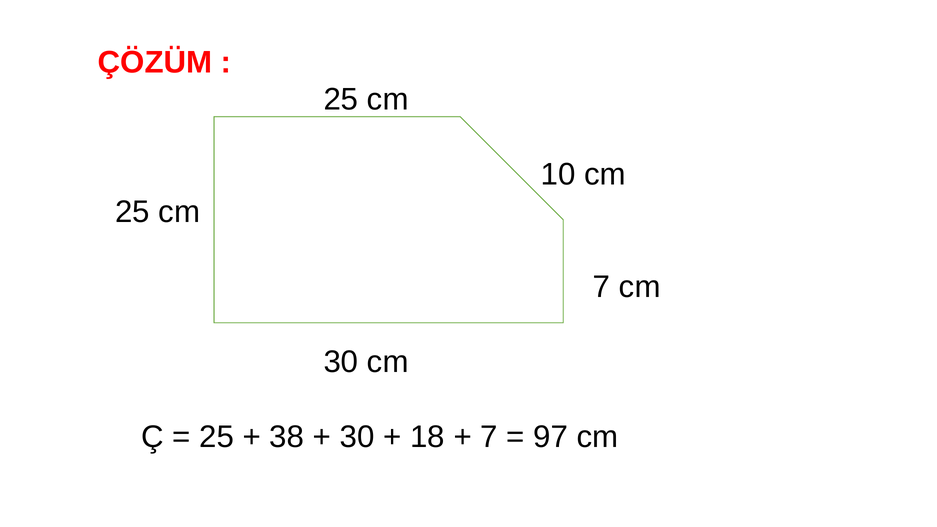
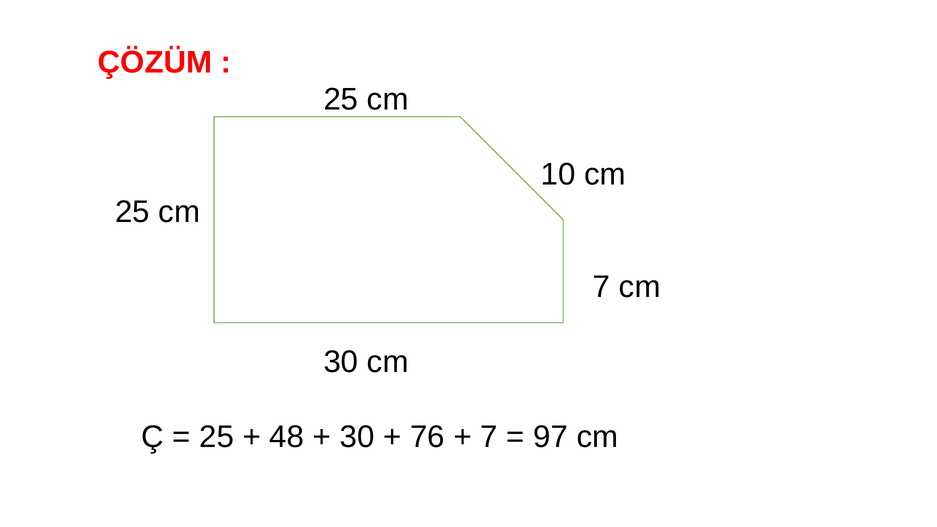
38: 38 -> 48 (287, 437)
18: 18 -> 76 (427, 437)
